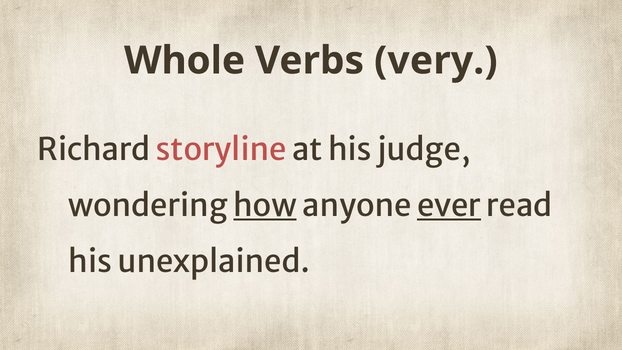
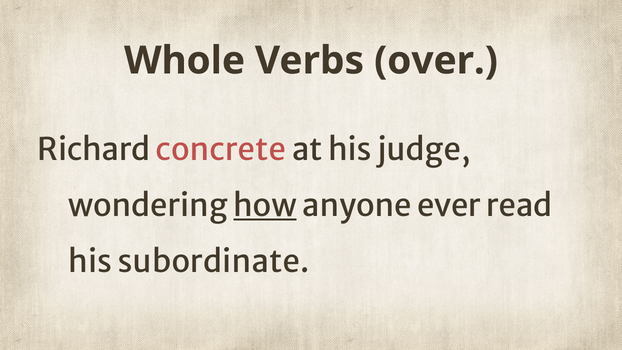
very: very -> over (436, 61)
storyline: storyline -> concrete (221, 150)
ever underline: present -> none (449, 206)
unexplained: unexplained -> subordinate (214, 262)
